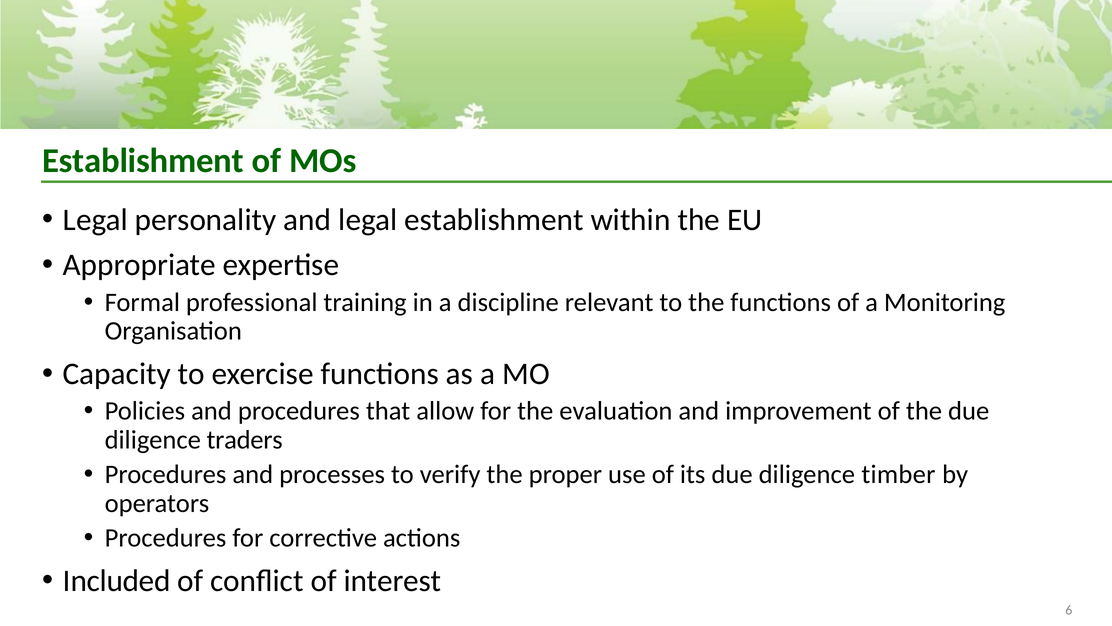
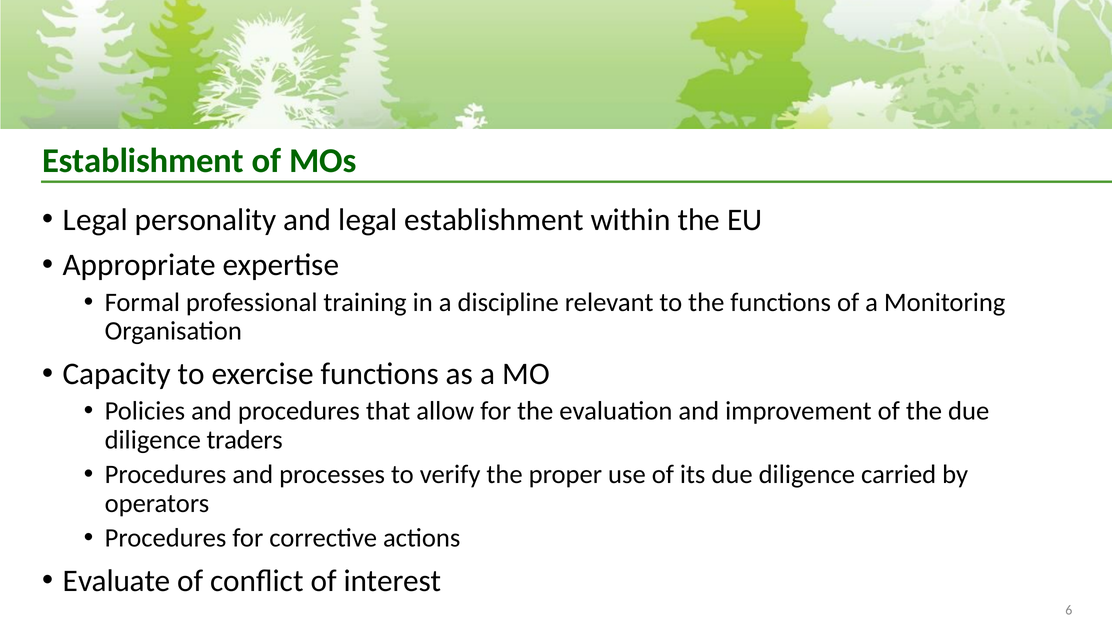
timber: timber -> carried (899, 474)
Included: Included -> Evaluate (117, 580)
